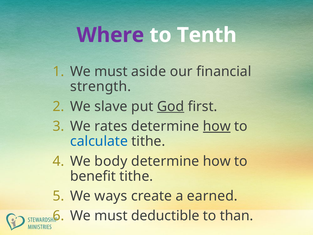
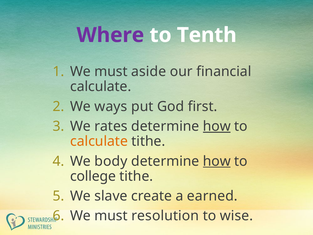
strength: strength -> calculate (101, 87)
slave: slave -> ways (111, 106)
God underline: present -> none (171, 106)
calculate colour: blue -> orange (99, 141)
how underline: none -> present (217, 161)
benefit: benefit -> college (93, 176)
ways: ways -> slave (111, 196)
deductible: deductible -> resolution (165, 216)
than: than -> wise (237, 216)
